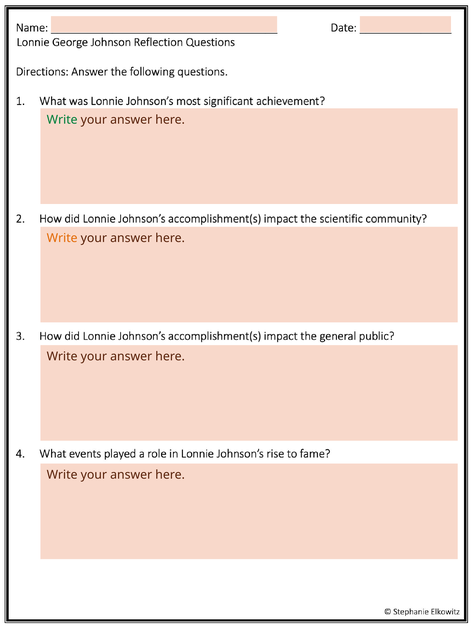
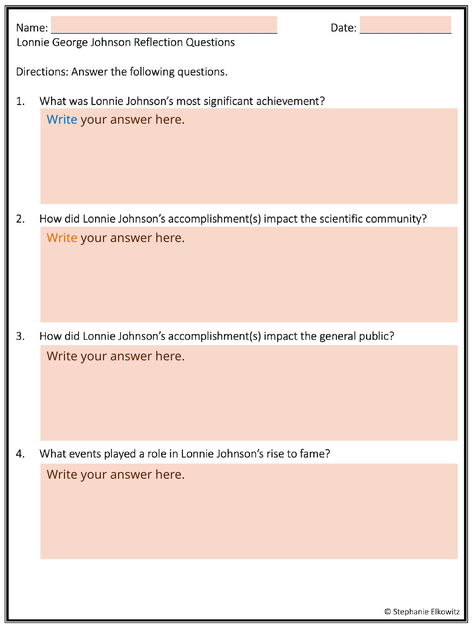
Write colour: green -> blue (62, 120)
